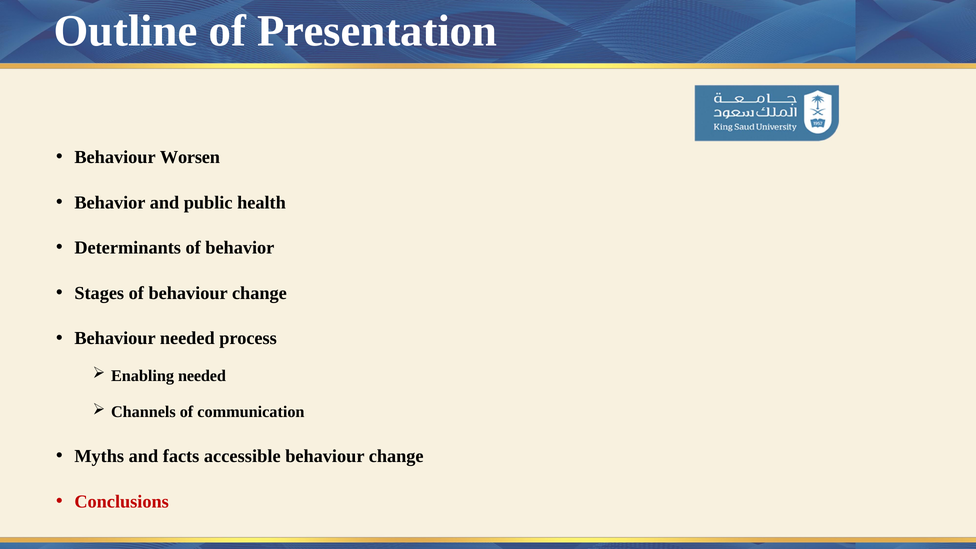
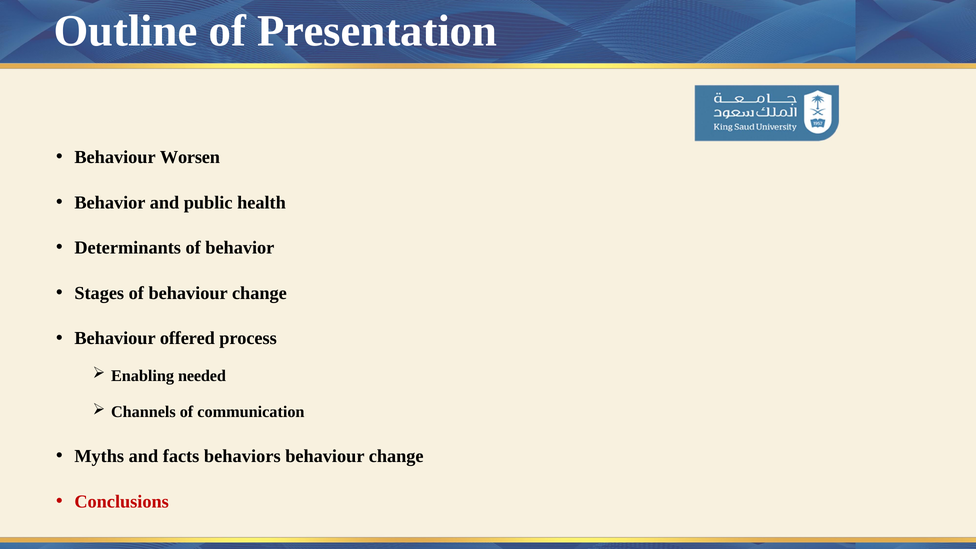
Behaviour needed: needed -> offered (187, 338)
accessible: accessible -> behaviors (242, 456)
